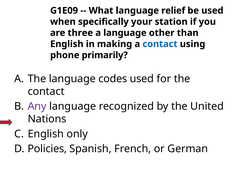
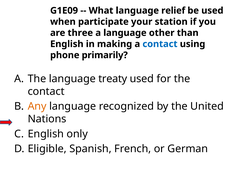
specifically: specifically -> participate (103, 22)
codes: codes -> treaty (113, 79)
Any colour: purple -> orange (37, 106)
Policies: Policies -> Eligible (47, 149)
